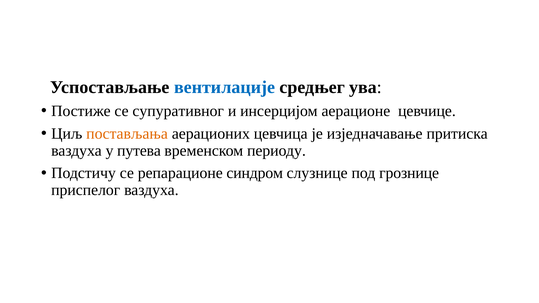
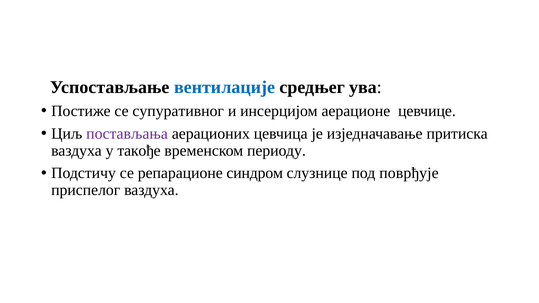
постављања colour: orange -> purple (127, 134)
путева: путева -> такође (139, 151)
грознице: грознице -> поврђује (409, 173)
